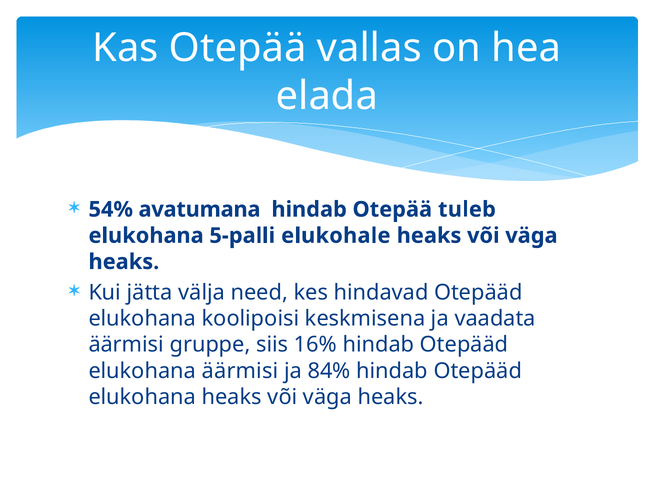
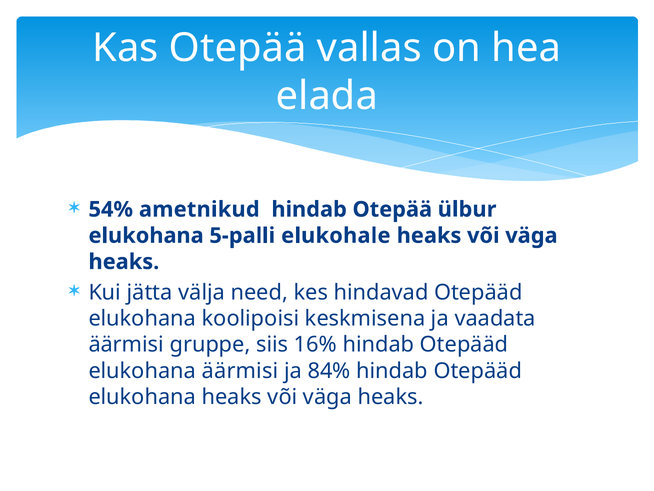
avatumana: avatumana -> ametnikud (199, 209)
tuleb: tuleb -> ülbur (467, 209)
